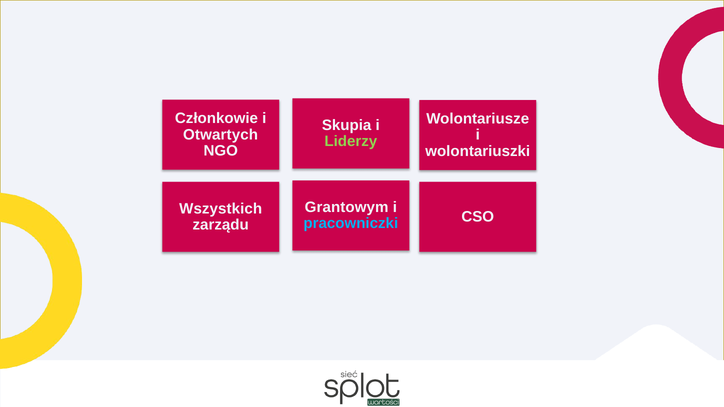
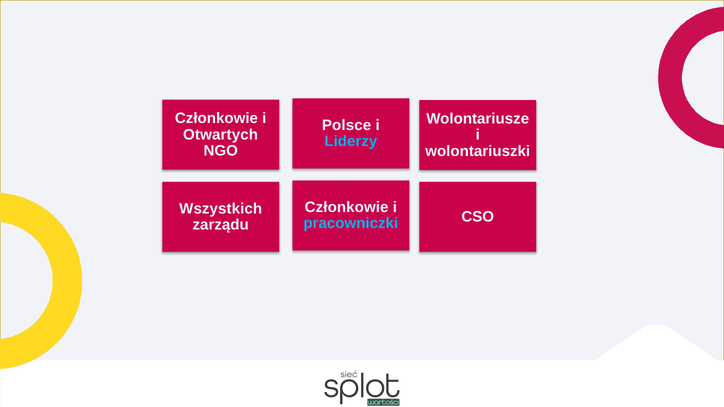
Skupia: Skupia -> Polsce (347, 125)
Liderzy colour: light green -> light blue (351, 141)
Grantowym: Grantowym -> Członkowie (347, 207)
